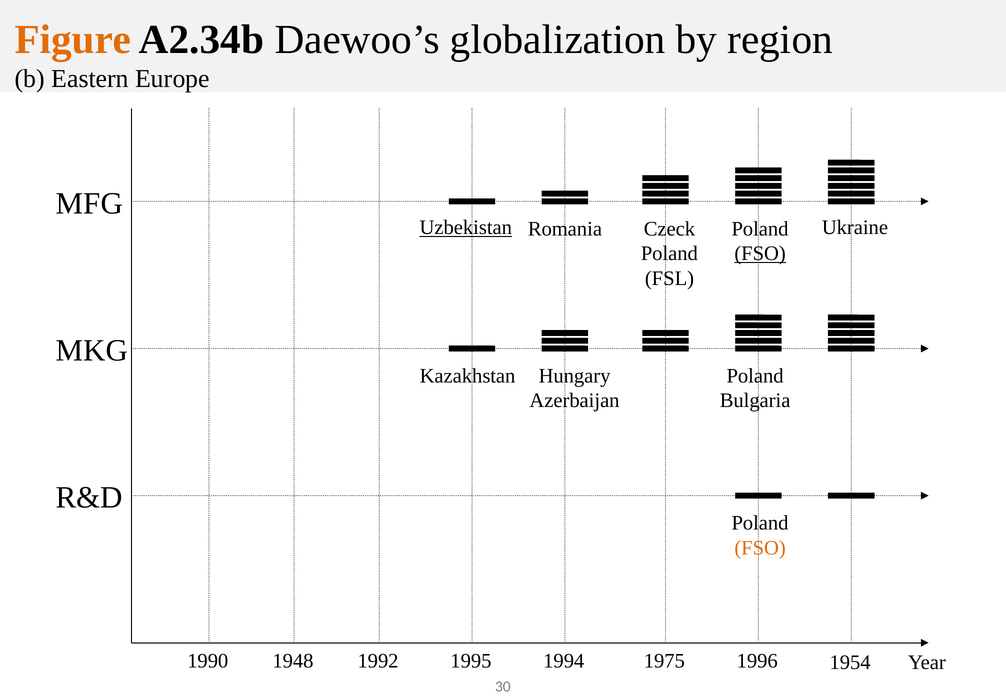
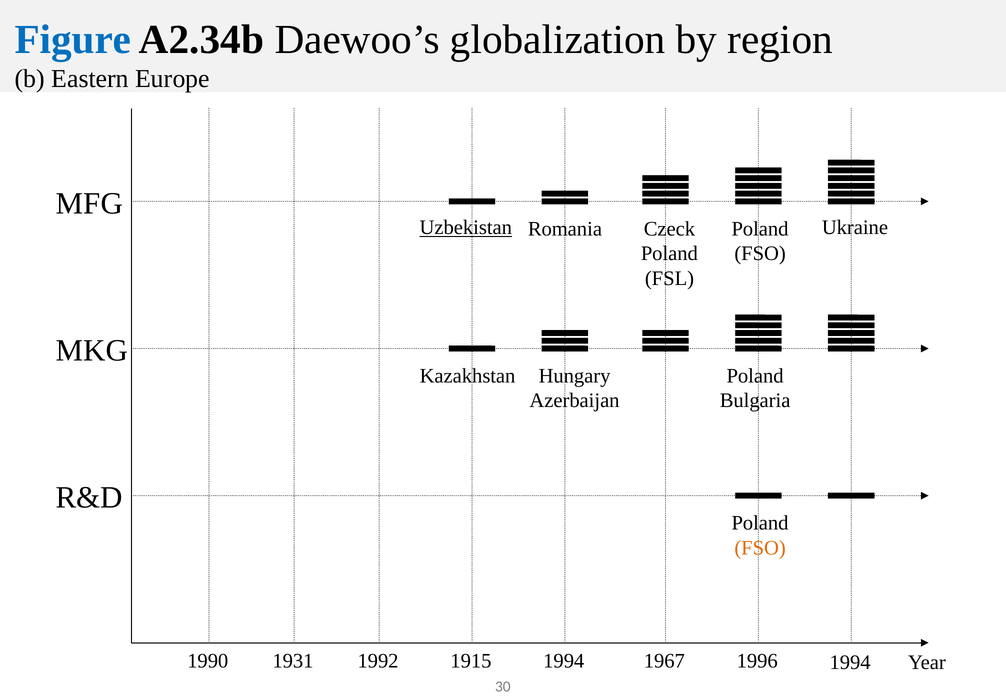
Figure colour: orange -> blue (73, 39)
FSO underline: present -> none (760, 253)
1948: 1948 -> 1931 (293, 661)
1995: 1995 -> 1915 (471, 661)
1975: 1975 -> 1967 (664, 661)
1954: 1954 -> 1994 (850, 662)
